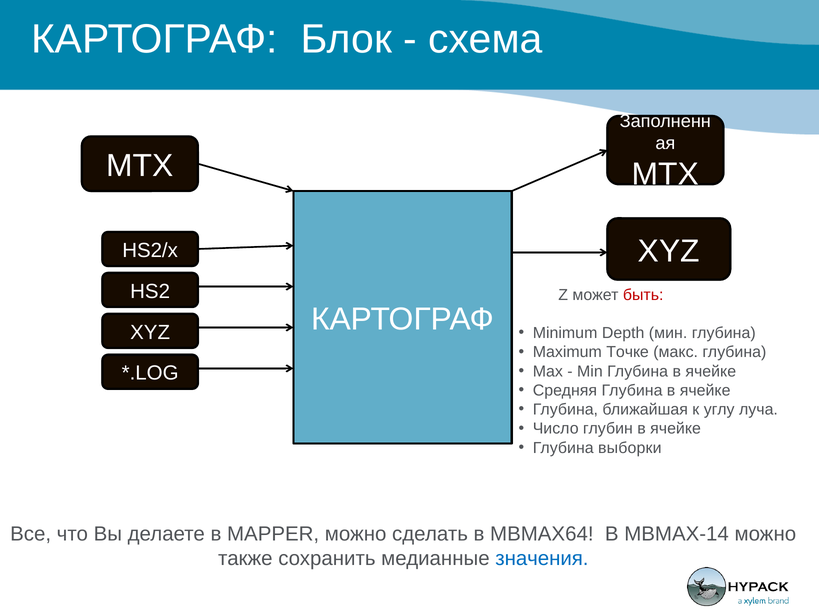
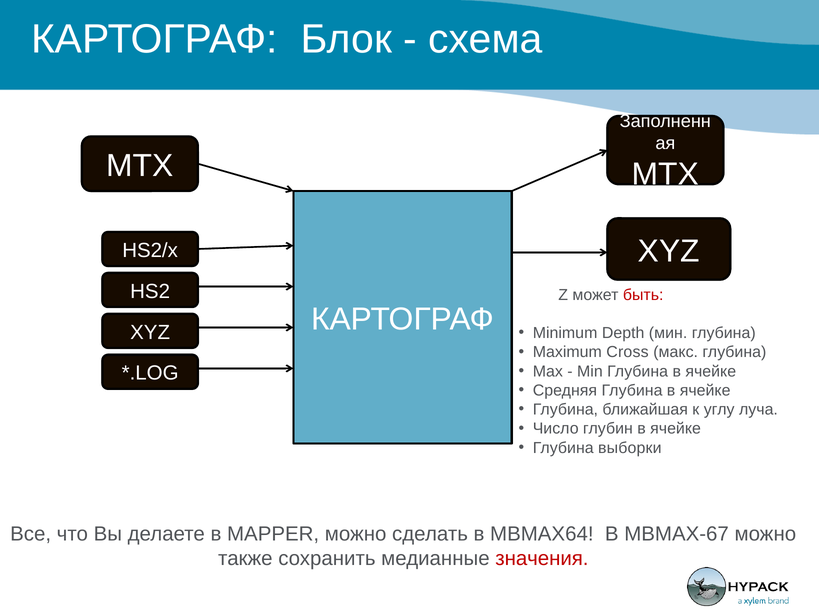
Точке: Точке -> Cross (627, 352)
MBMAX-14: MBMAX-14 -> MBMAX-67 (677, 534)
значения colour: blue -> red (542, 559)
